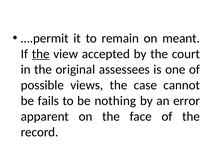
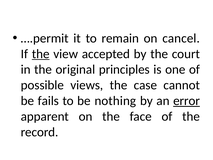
meant: meant -> cancel (181, 38)
assessees: assessees -> principles (124, 69)
error underline: none -> present (187, 101)
